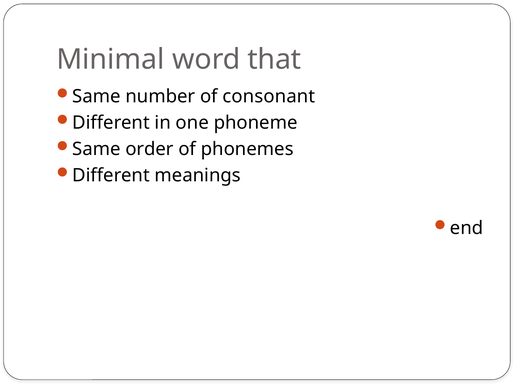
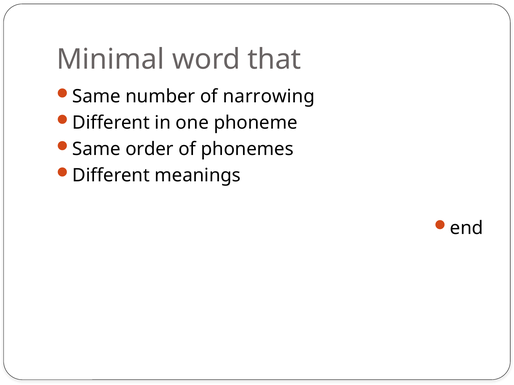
consonant: consonant -> narrowing (269, 96)
